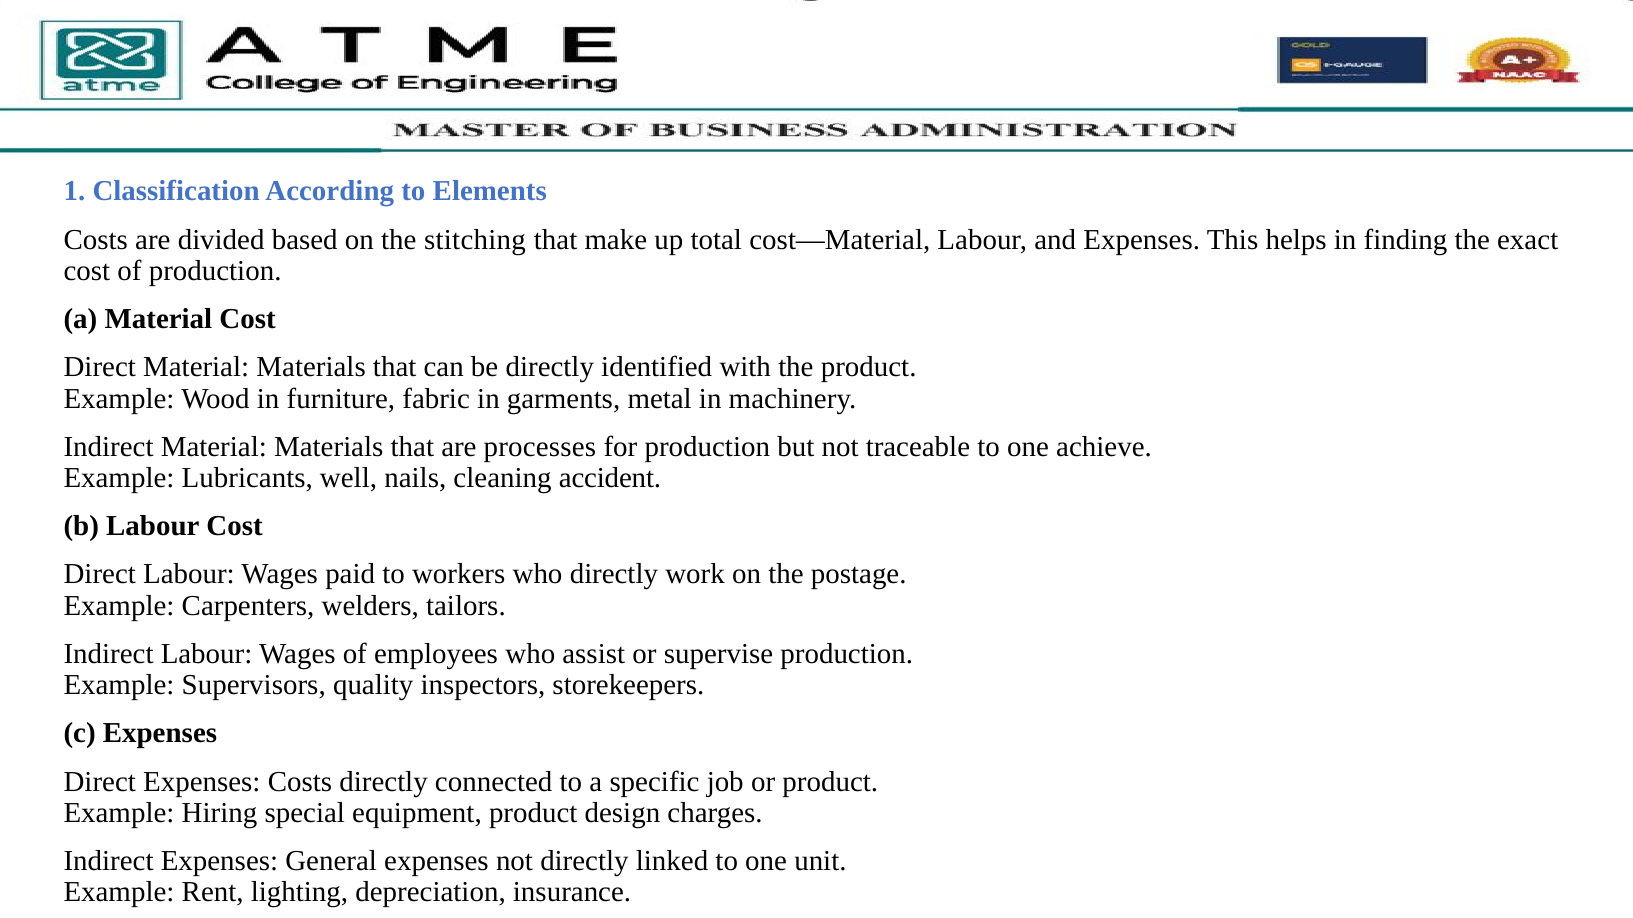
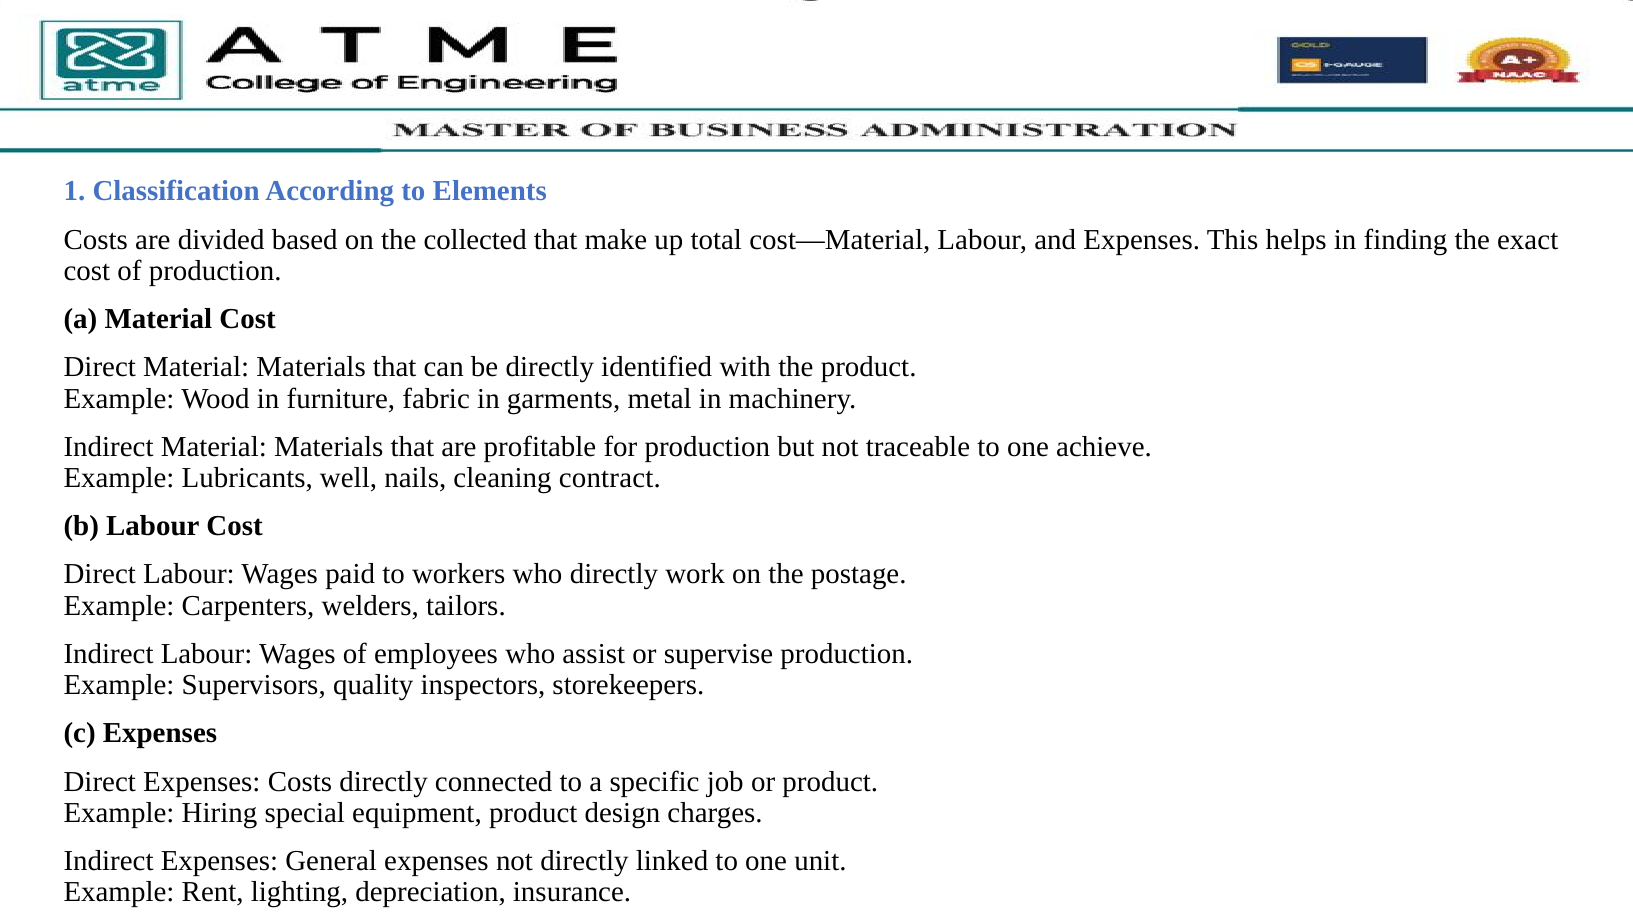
stitching: stitching -> collected (475, 240)
processes: processes -> profitable (540, 447)
accident: accident -> contract (610, 478)
